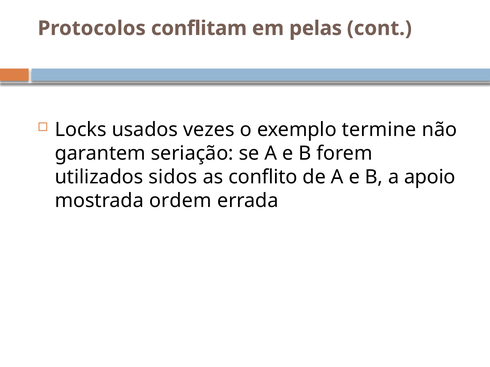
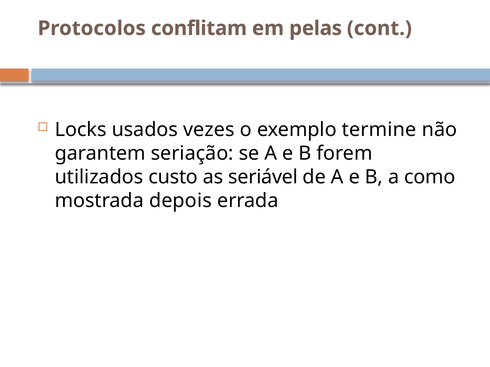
sidos: sidos -> custo (173, 177)
conflito: conflito -> seriável (263, 177)
apoio: apoio -> como (430, 177)
ordem: ordem -> depois (180, 201)
